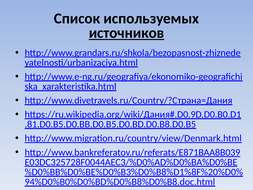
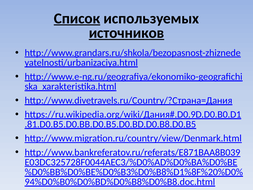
Список underline: none -> present (77, 18)
